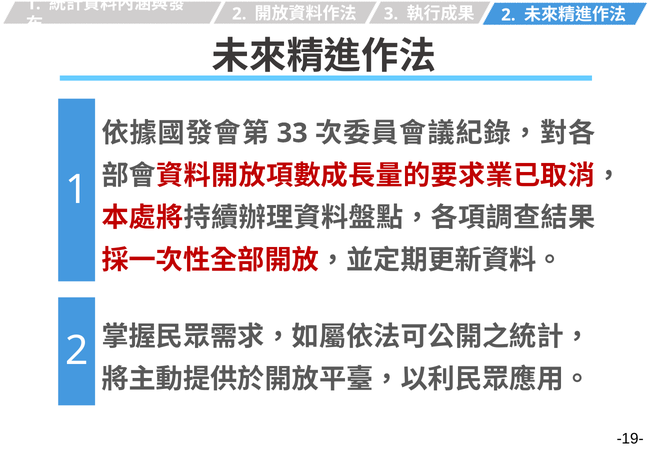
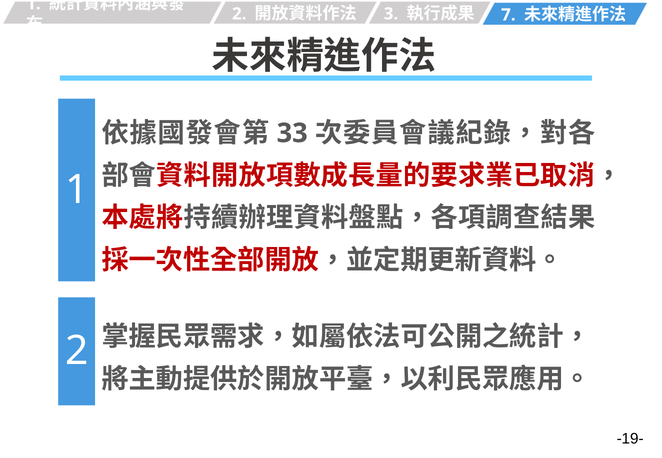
2: 2 -> 7 (508, 15)
